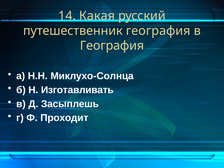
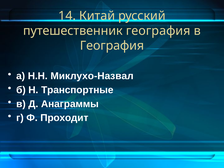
Какая: Какая -> Китай (97, 16)
Миклухо-Солнца: Миклухо-Солнца -> Миклухо-Назвал (92, 76)
Изготавливать: Изготавливать -> Транспортные (77, 90)
Засыплешь: Засыплешь -> Анаграммы (70, 104)
